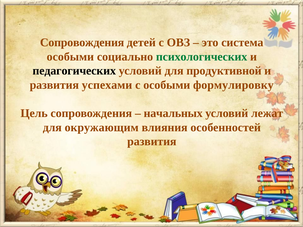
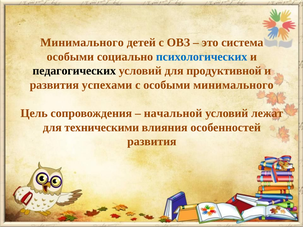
Сопровождения: Сопровождения -> Минимального (82, 43)
психологических colour: green -> blue (202, 57)
особыми формулировку: формулировку -> минимального (233, 85)
начальных: начальных -> начальной (173, 113)
окружающим: окружающим -> техническими (102, 128)
